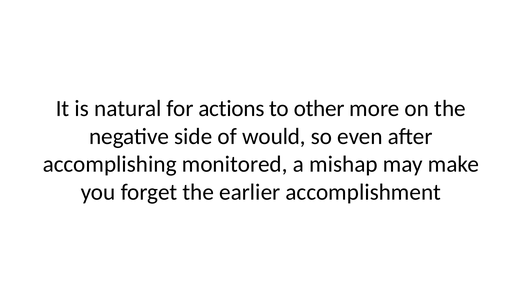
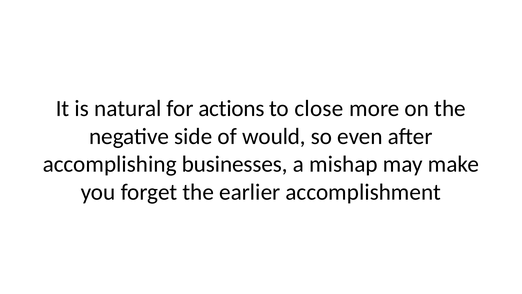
other: other -> close (319, 108)
monitored: monitored -> businesses (235, 164)
